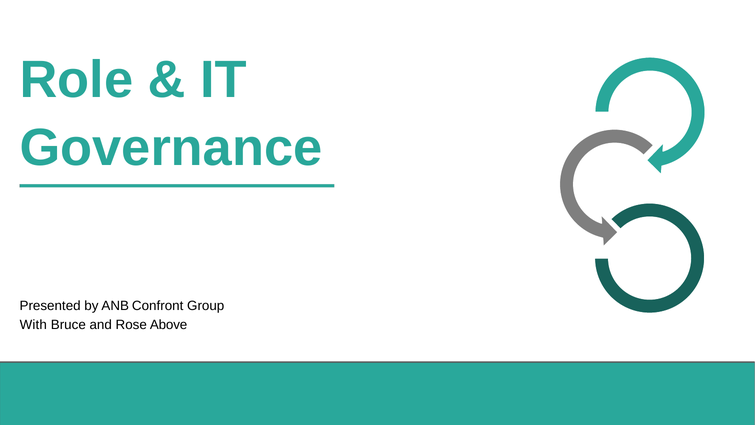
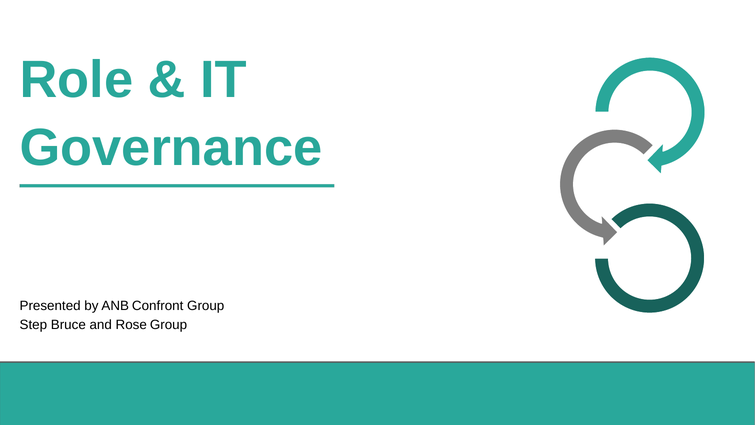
With: With -> Step (33, 325)
Rose Above: Above -> Group (169, 325)
